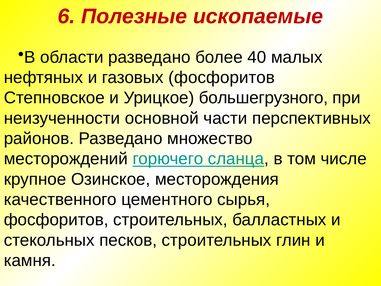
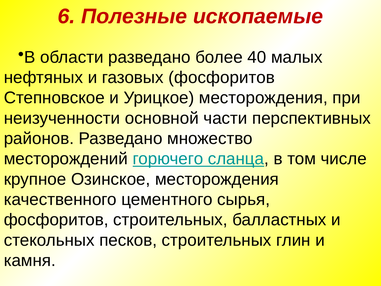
Урицкое большегрузного: большегрузного -> месторождения (263, 98)
